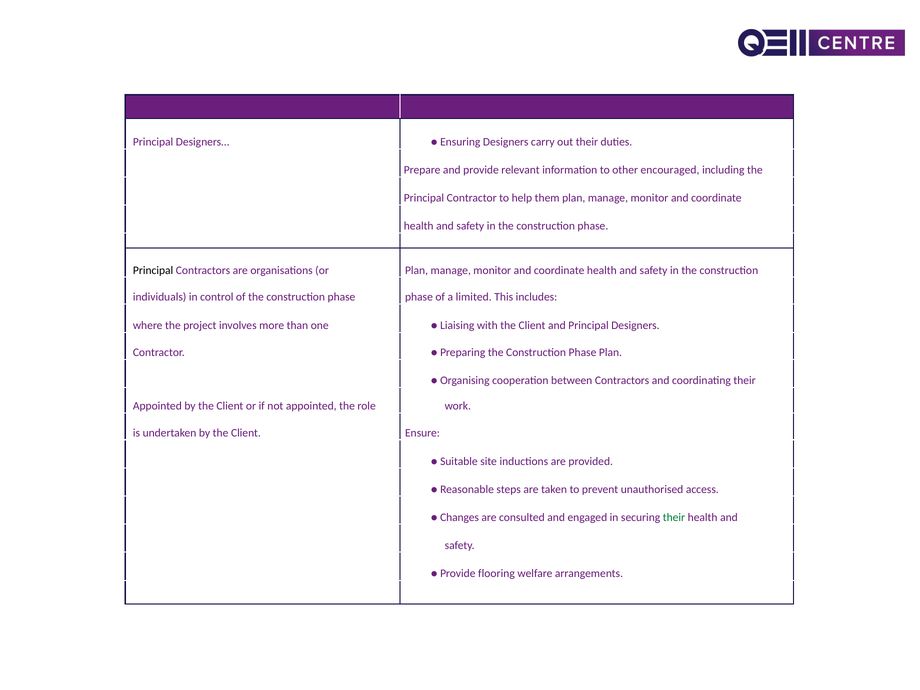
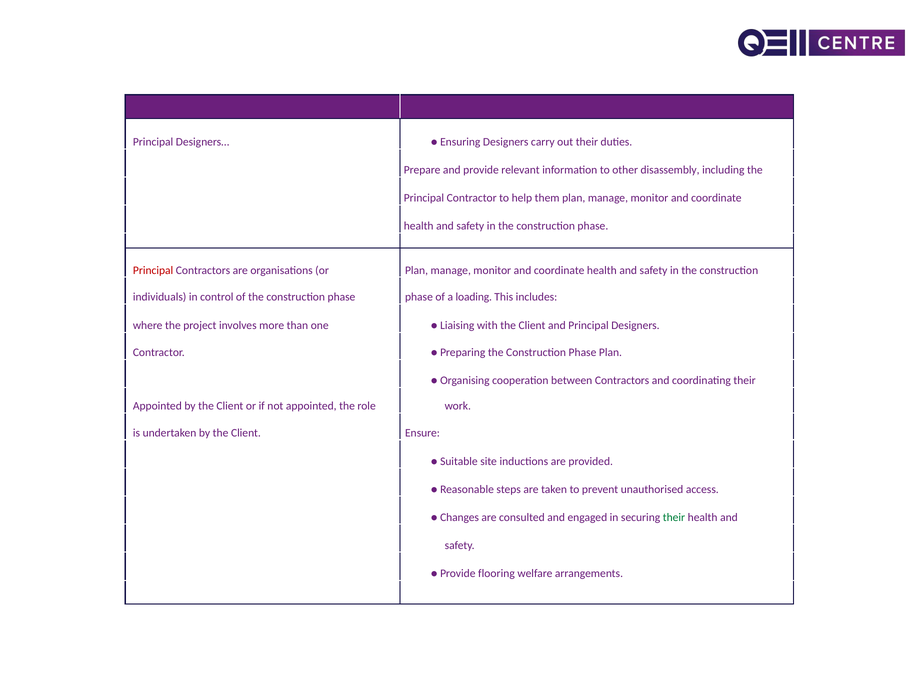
encouraged: encouraged -> disassembly (670, 170)
Principal colour: black -> red (153, 270)
limited: limited -> loading (474, 297)
